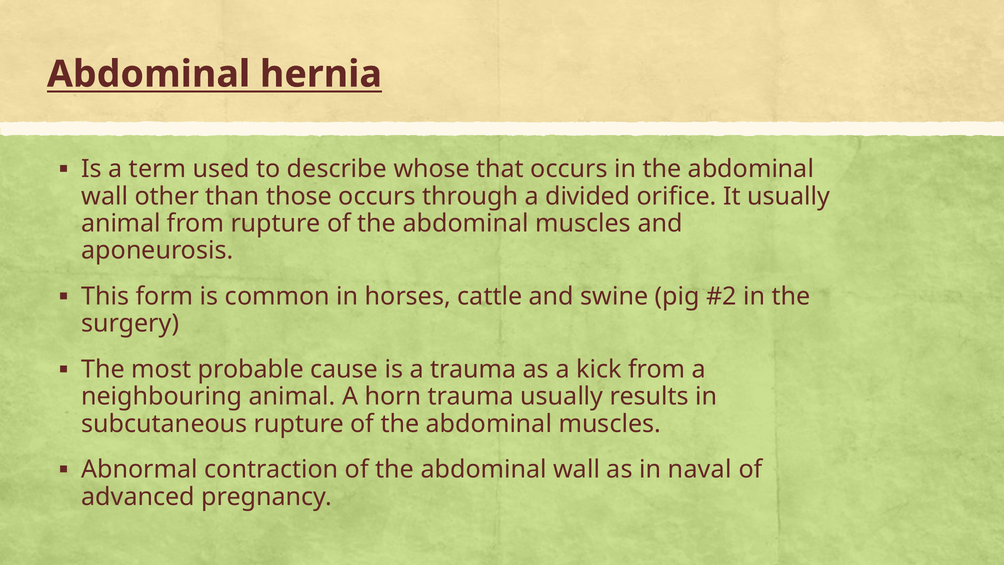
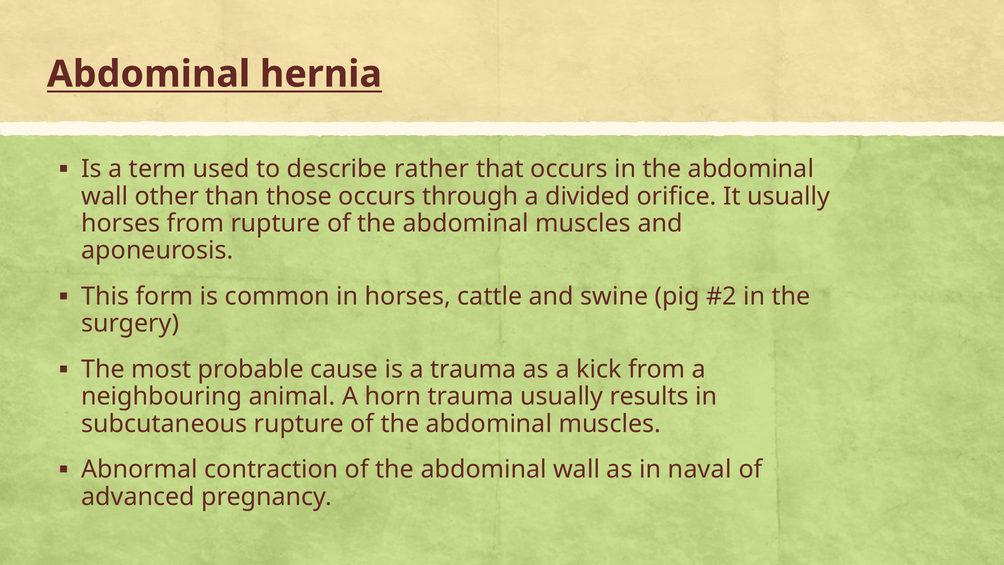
whose: whose -> rather (432, 169)
animal: animal -> horses (121, 223)
